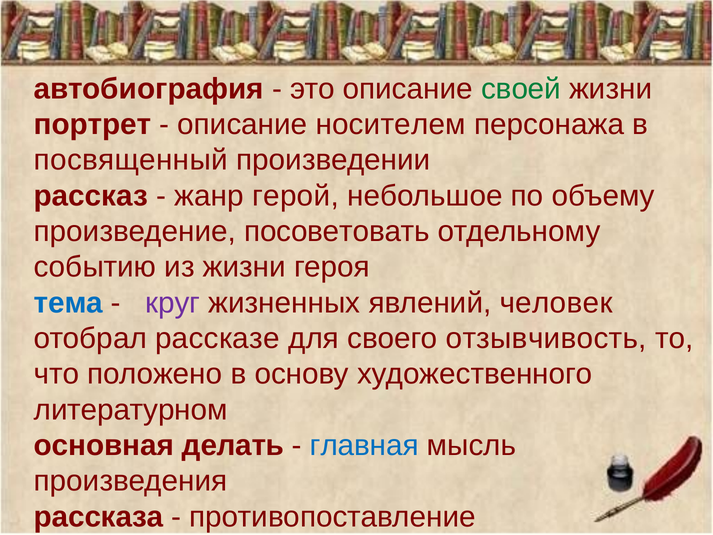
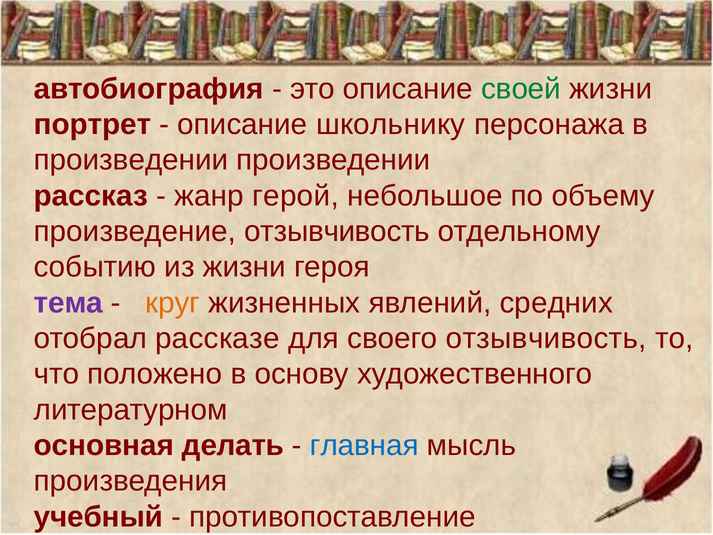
носителем: носителем -> школьнику (391, 124)
посвященный: посвященный -> произведении (131, 160)
произведение посоветовать: посоветовать -> отзывчивость (337, 231)
тема colour: blue -> purple (68, 303)
круг colour: purple -> orange (173, 303)
человек: человек -> средних (556, 303)
рассказа: рассказа -> учебный (99, 517)
